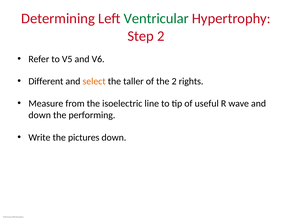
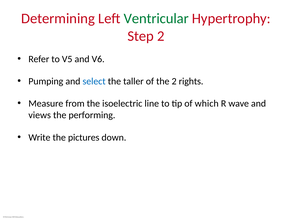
Different: Different -> Pumping (46, 81)
select colour: orange -> blue (94, 81)
useful: useful -> which (207, 104)
down: down -> views (40, 115)
